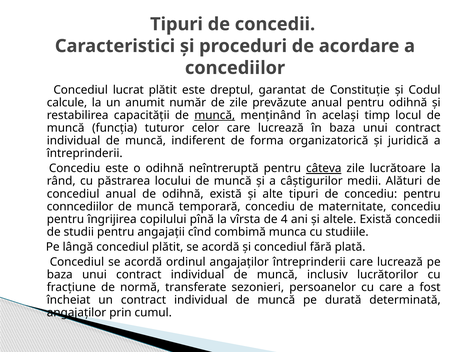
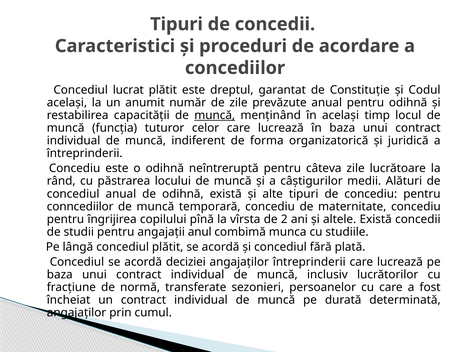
calcule: calcule -> același (67, 103)
câteva underline: present -> none (324, 168)
4: 4 -> 2 (284, 219)
cînd: cînd -> anul (200, 232)
ordinul: ordinul -> deciziei (186, 262)
